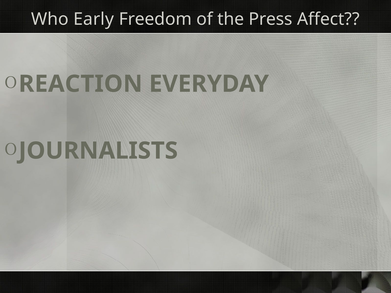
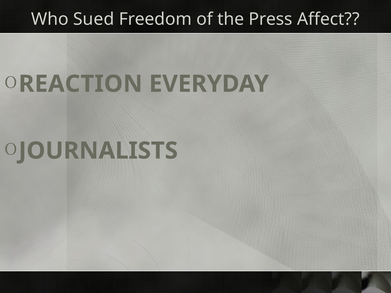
Early: Early -> Sued (94, 19)
